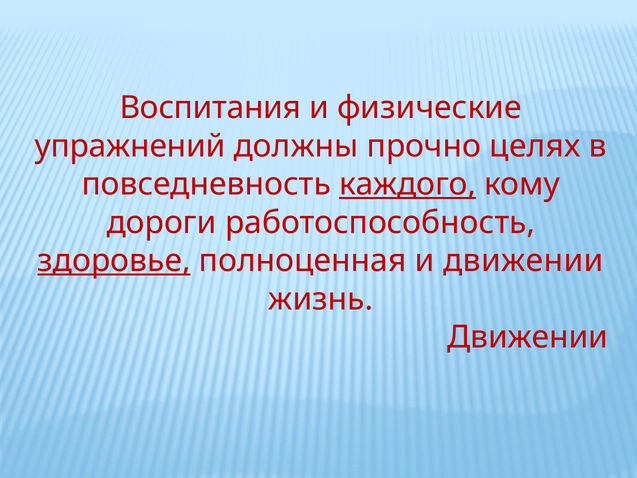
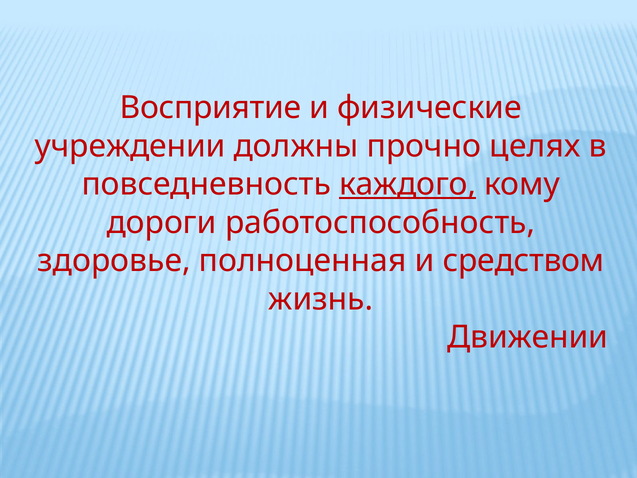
Воспитания: Воспитания -> Восприятие (210, 108)
упражнений: упражнений -> учреждении (130, 146)
здоровье underline: present -> none (114, 261)
и движении: движении -> средством (524, 261)
